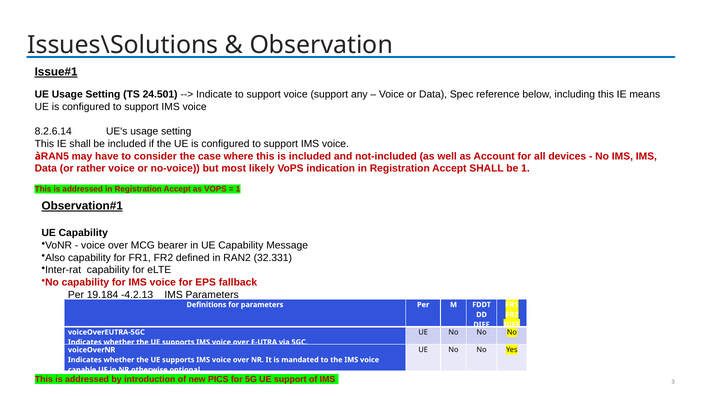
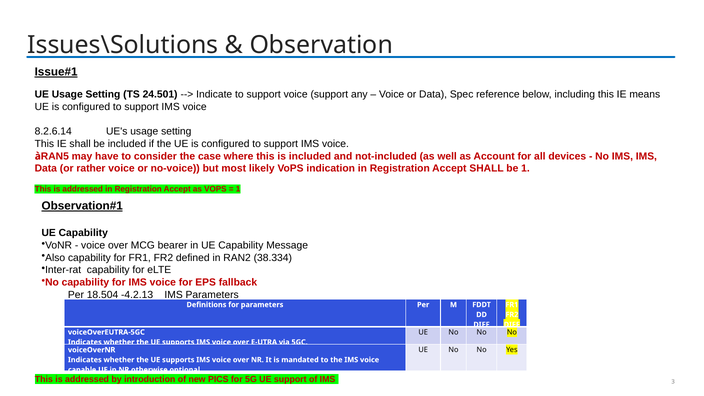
32.331: 32.331 -> 38.334 (273, 258)
19.184: 19.184 -> 18.504 (102, 295)
